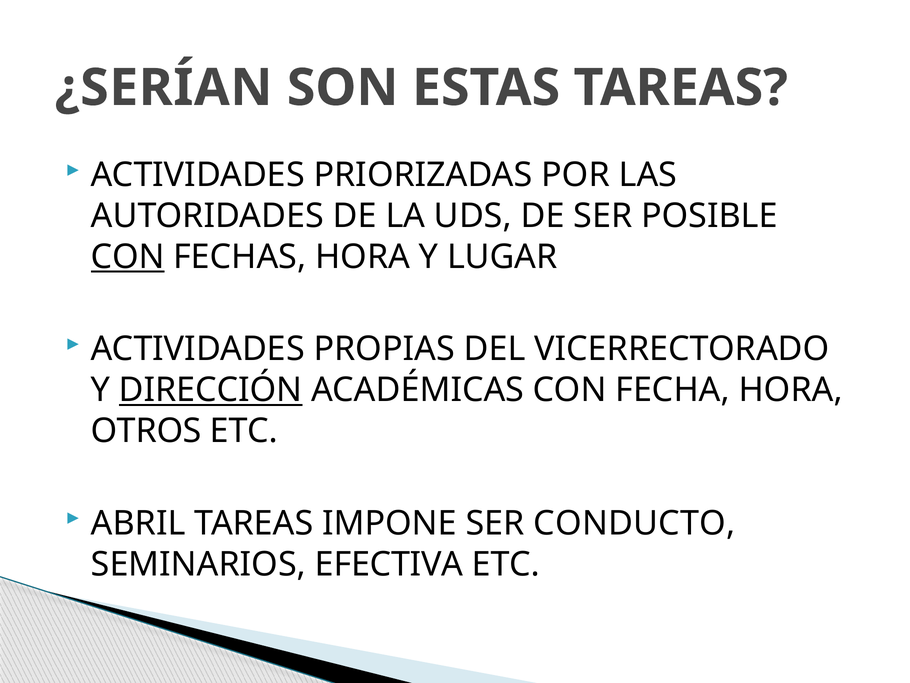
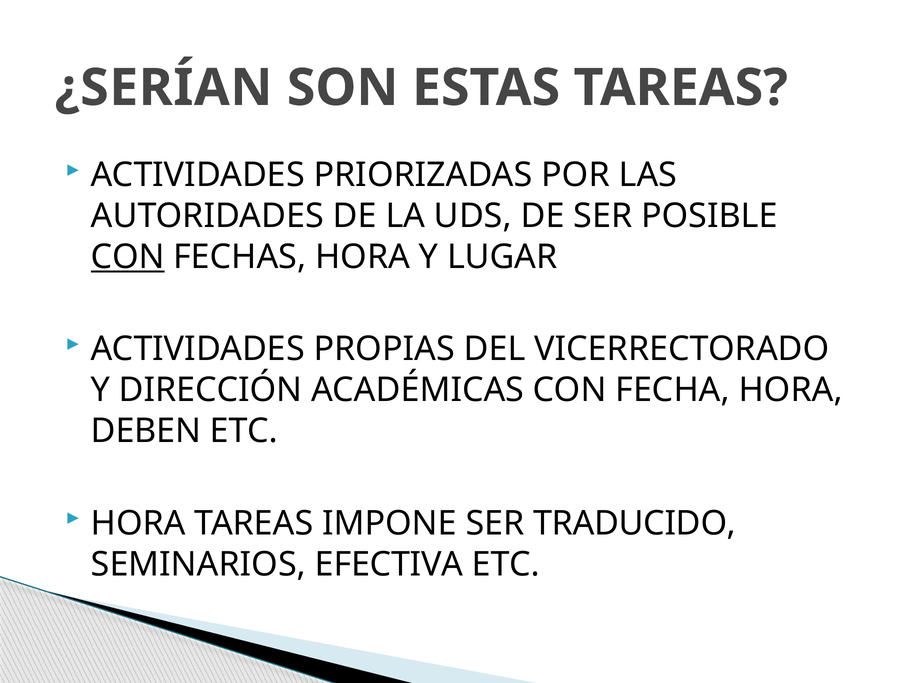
DIRECCIÓN underline: present -> none (211, 390)
OTROS: OTROS -> DEBEN (146, 431)
ABRIL: ABRIL -> HORA (138, 523)
CONDUCTO: CONDUCTO -> TRADUCIDO (635, 523)
